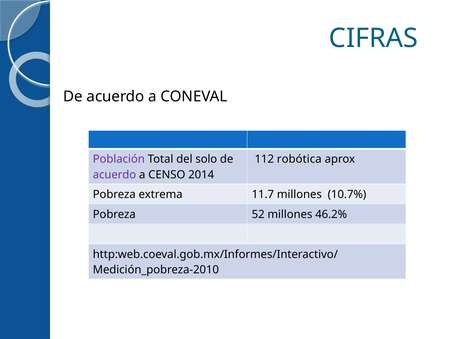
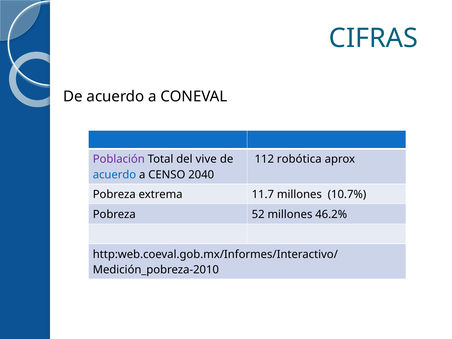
solo: solo -> vive (206, 159)
acuerdo colour: purple -> blue (114, 175)
2014: 2014 -> 2040 (201, 175)
